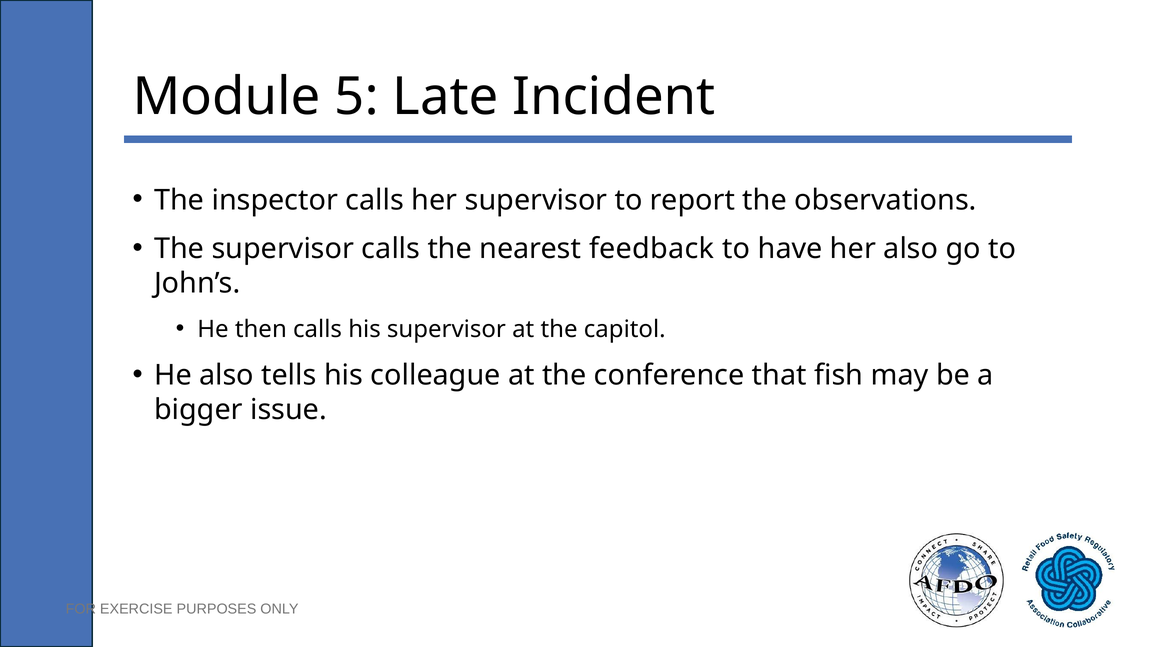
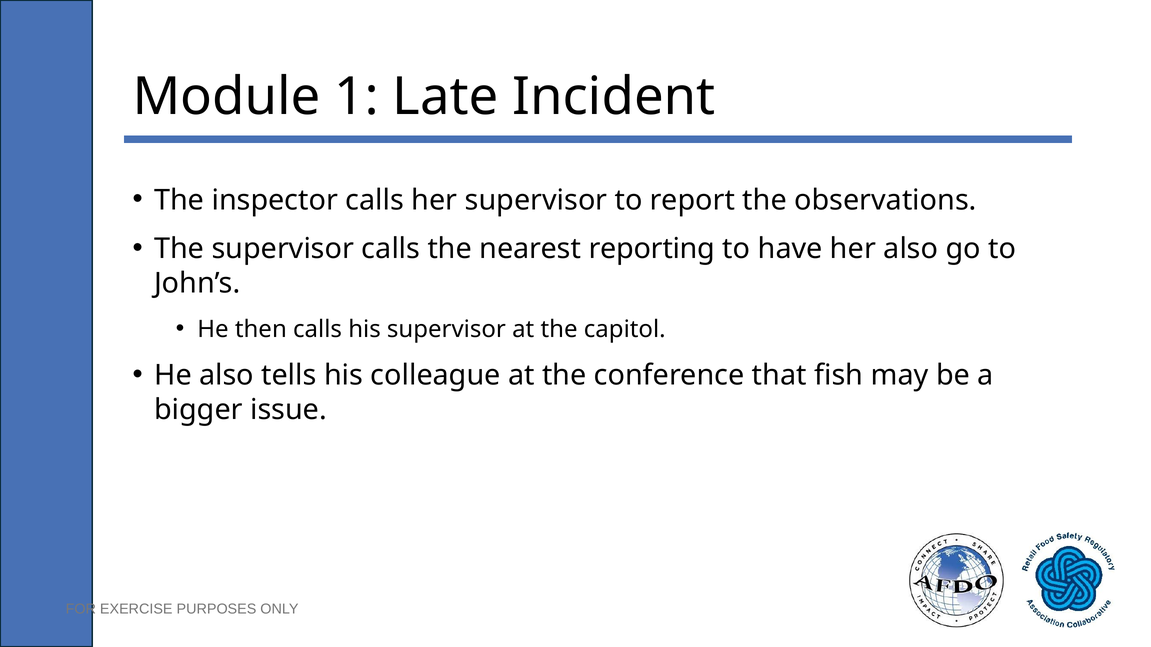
5: 5 -> 1 (357, 97)
feedback: feedback -> reporting (652, 249)
